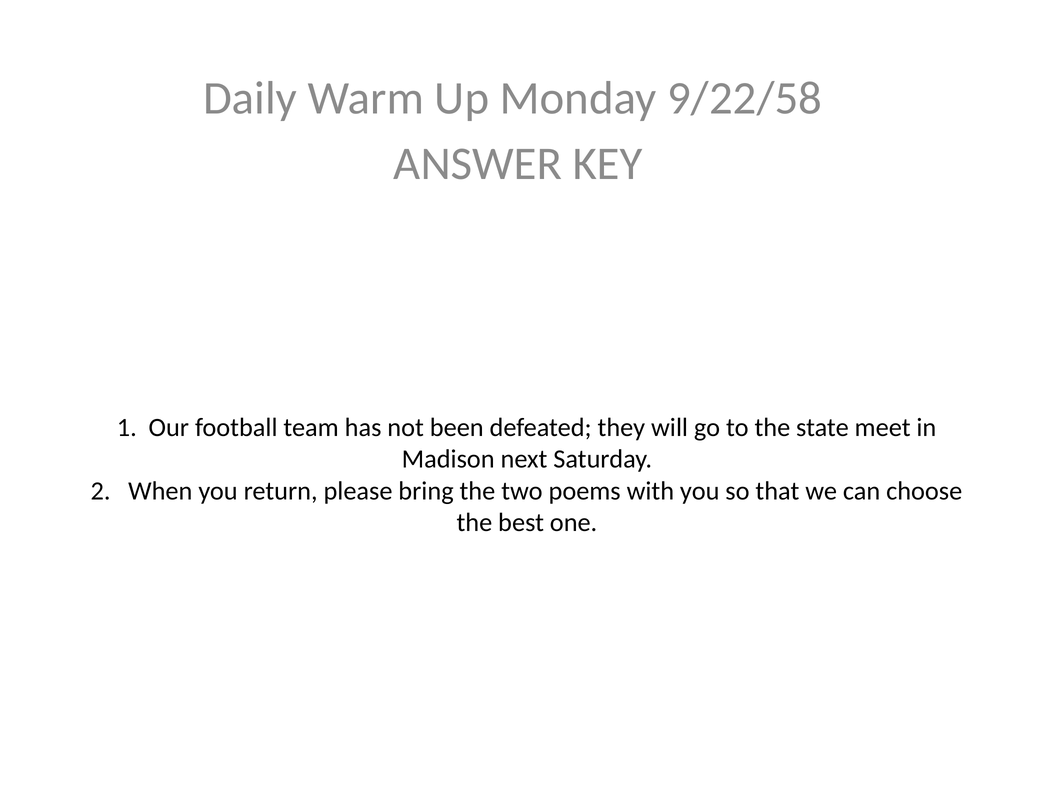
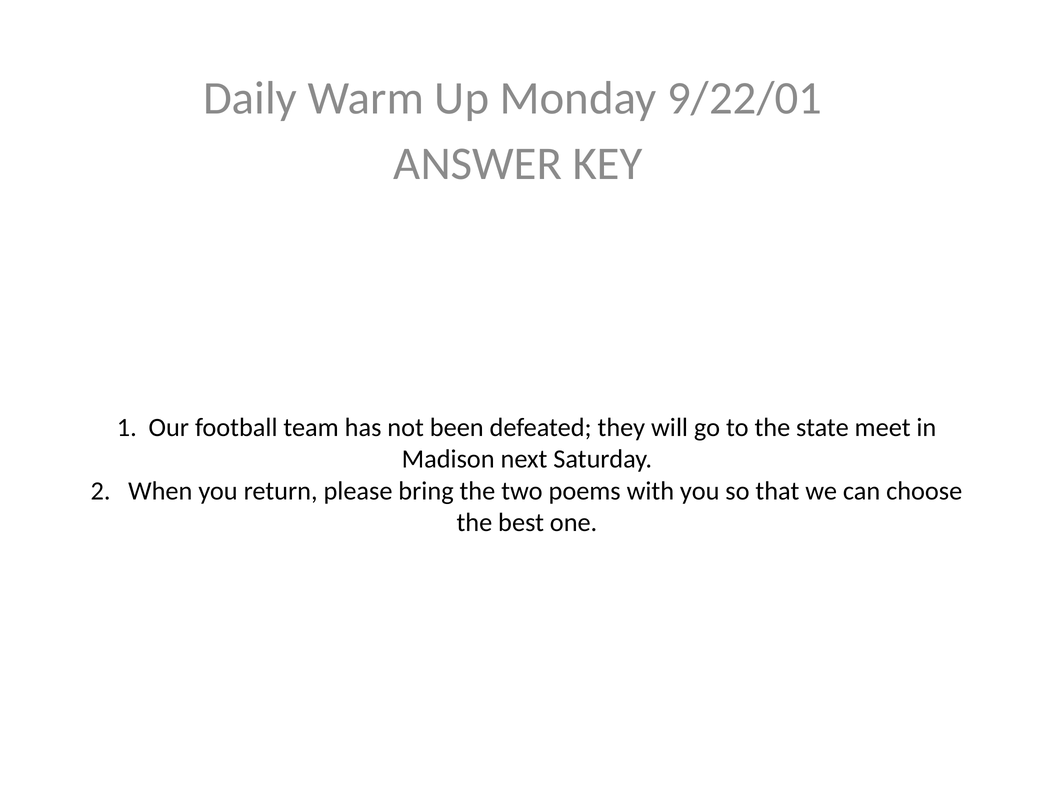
9/22/58: 9/22/58 -> 9/22/01 (745, 98)
